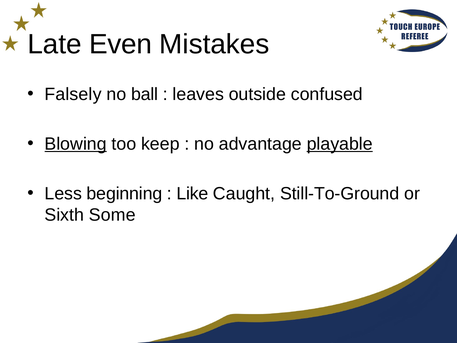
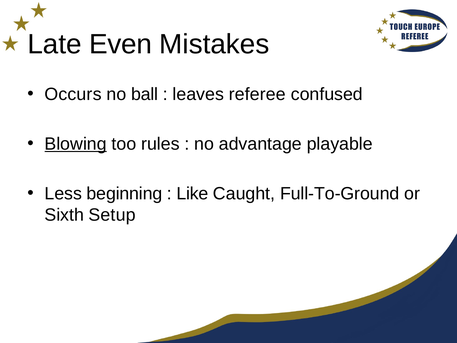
Falsely: Falsely -> Occurs (73, 94)
outside: outside -> referee (257, 94)
keep: keep -> rules (160, 144)
playable underline: present -> none (340, 144)
Still-To-Ground: Still-To-Ground -> Full-To-Ground (340, 194)
Some: Some -> Setup (112, 215)
